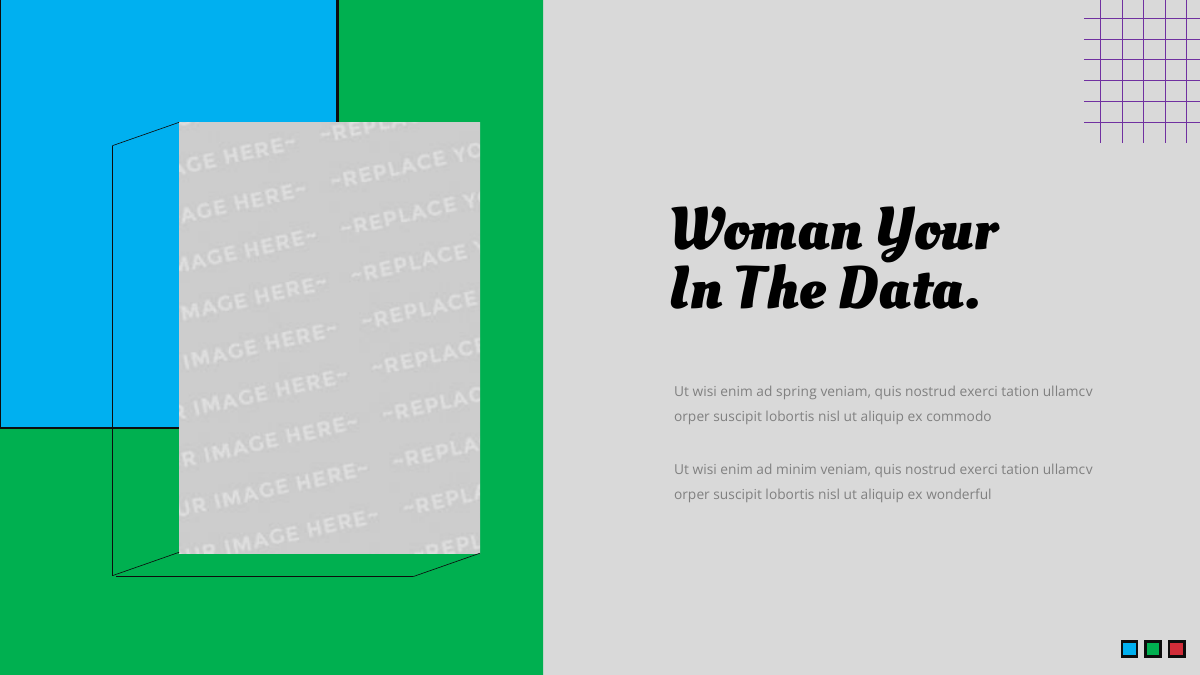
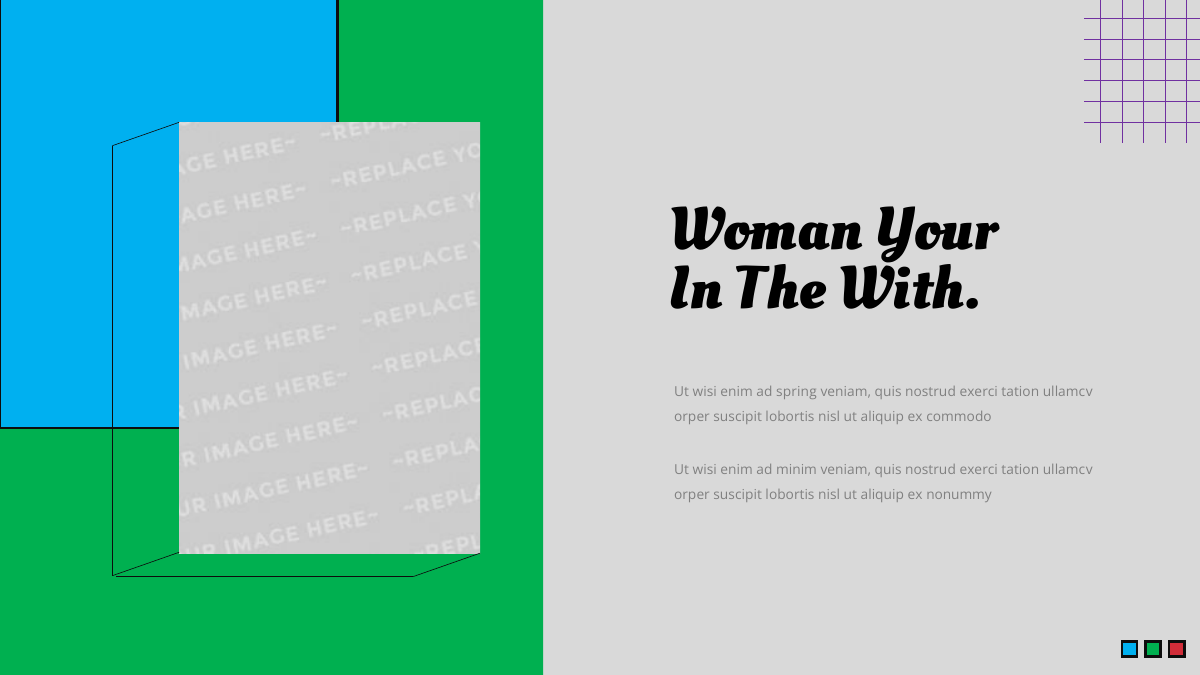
Data: Data -> With (909, 288)
wonderful: wonderful -> nonummy (959, 494)
